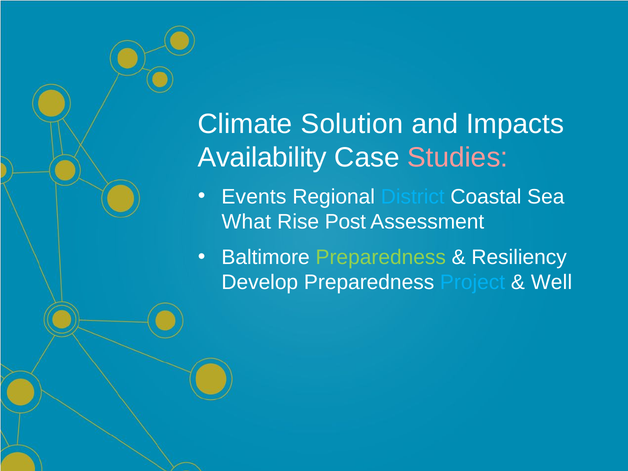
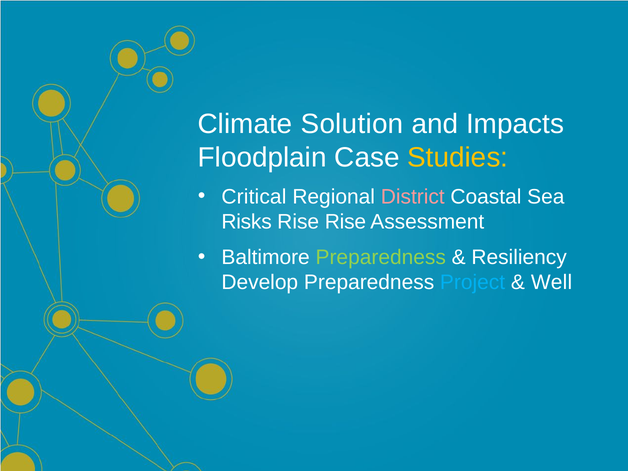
Availability: Availability -> Floodplain (262, 157)
Studies colour: pink -> yellow (458, 157)
Events: Events -> Critical (254, 197)
District colour: light blue -> pink (413, 197)
What: What -> Risks (247, 222)
Rise Post: Post -> Rise (345, 222)
